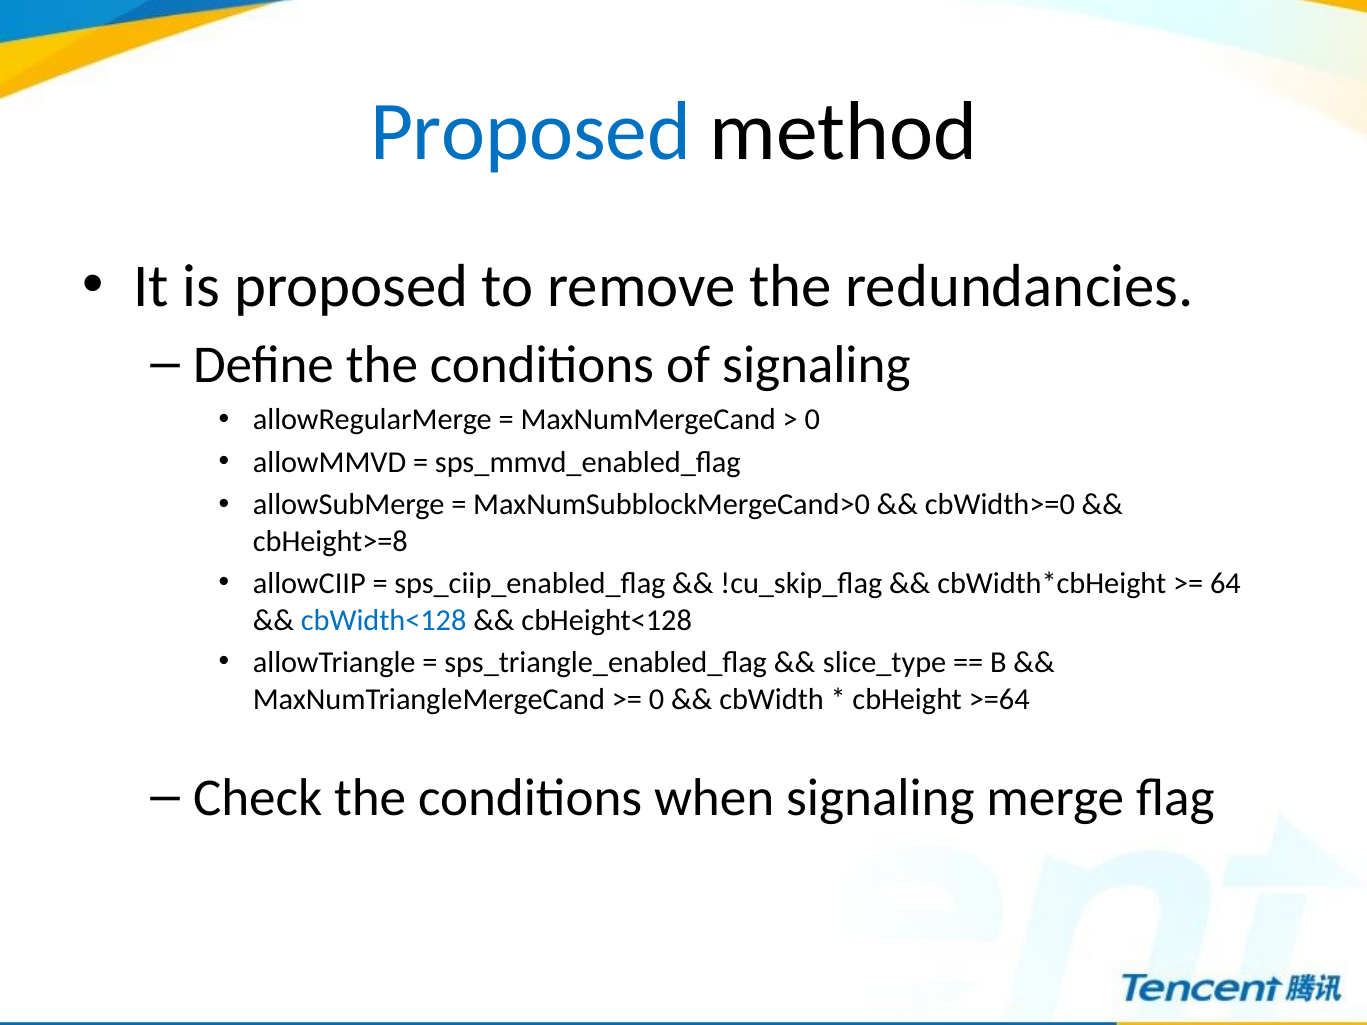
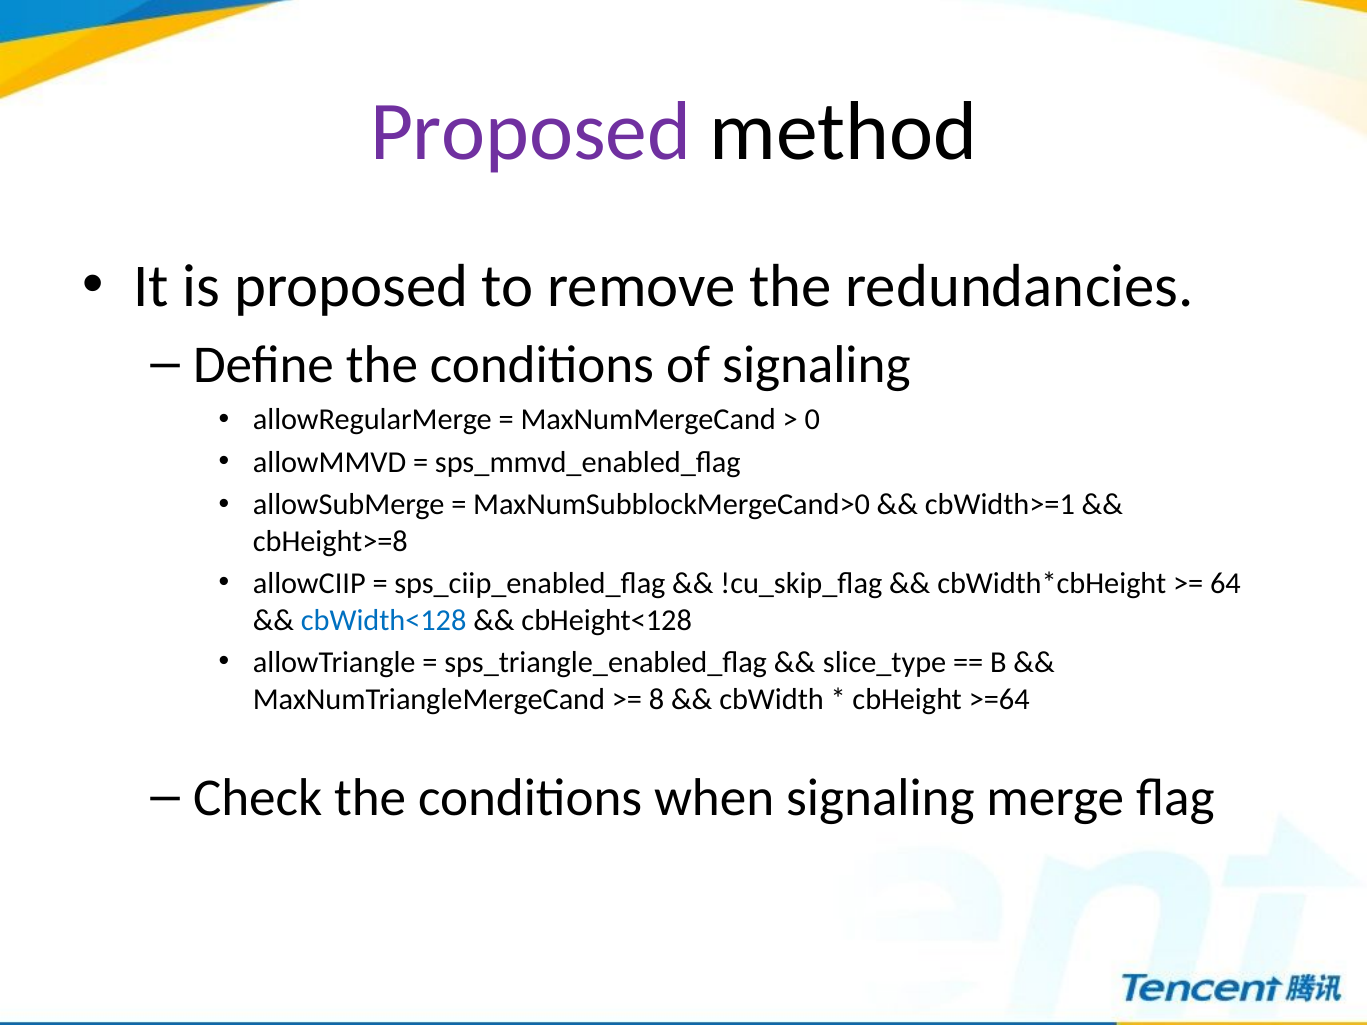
Proposed colour: blue -> purple (530, 132)
cbWidth>=0: cbWidth>=0 -> cbWidth>=1 (1000, 505)
0: 0 -> 8 (657, 699)
